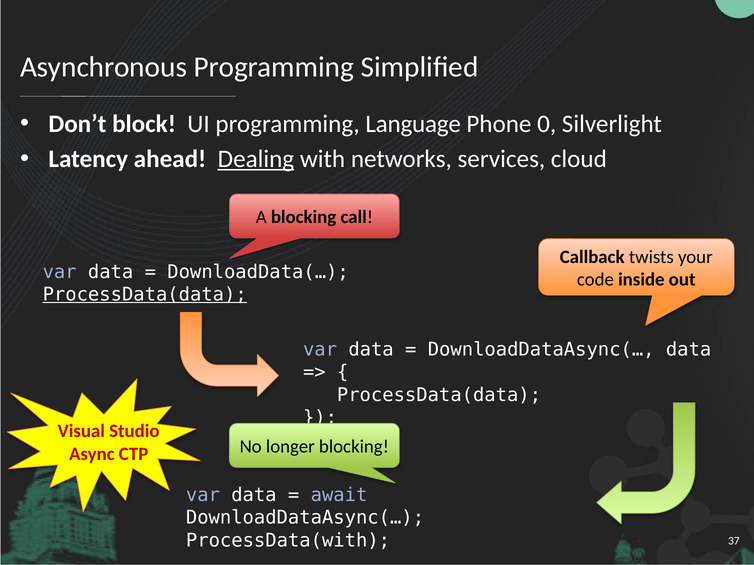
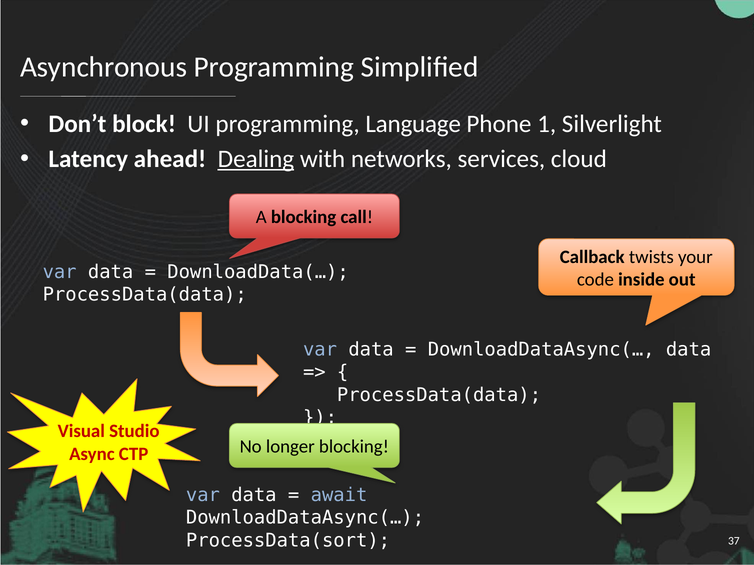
0: 0 -> 1 (547, 124)
ProcessData(data underline: present -> none (145, 295)
ProcessData(with: ProcessData(with -> ProcessData(sort (288, 541)
